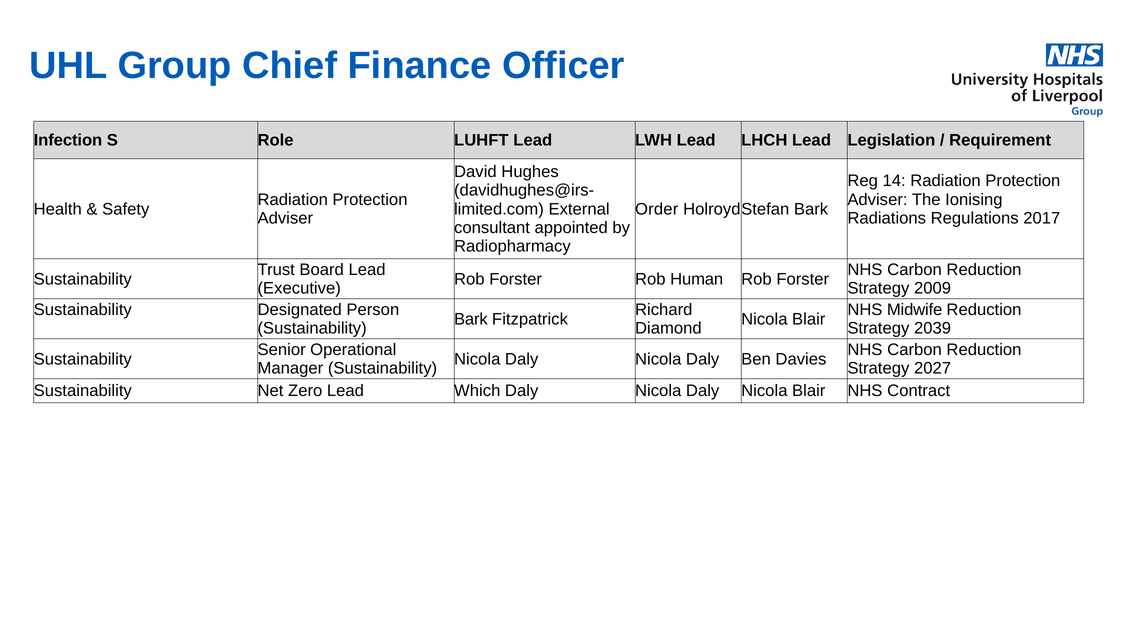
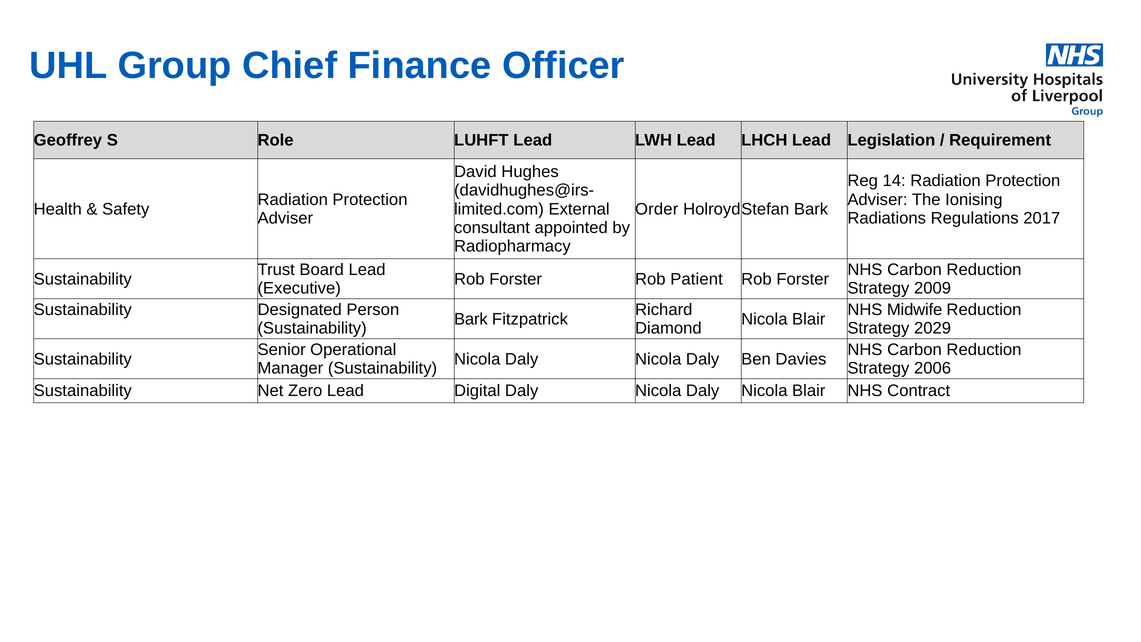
Infection: Infection -> Geoffrey (68, 140)
Human: Human -> Patient (697, 279)
2039: 2039 -> 2029 (933, 328)
2027: 2027 -> 2006 (933, 368)
Which: Which -> Digital (477, 391)
